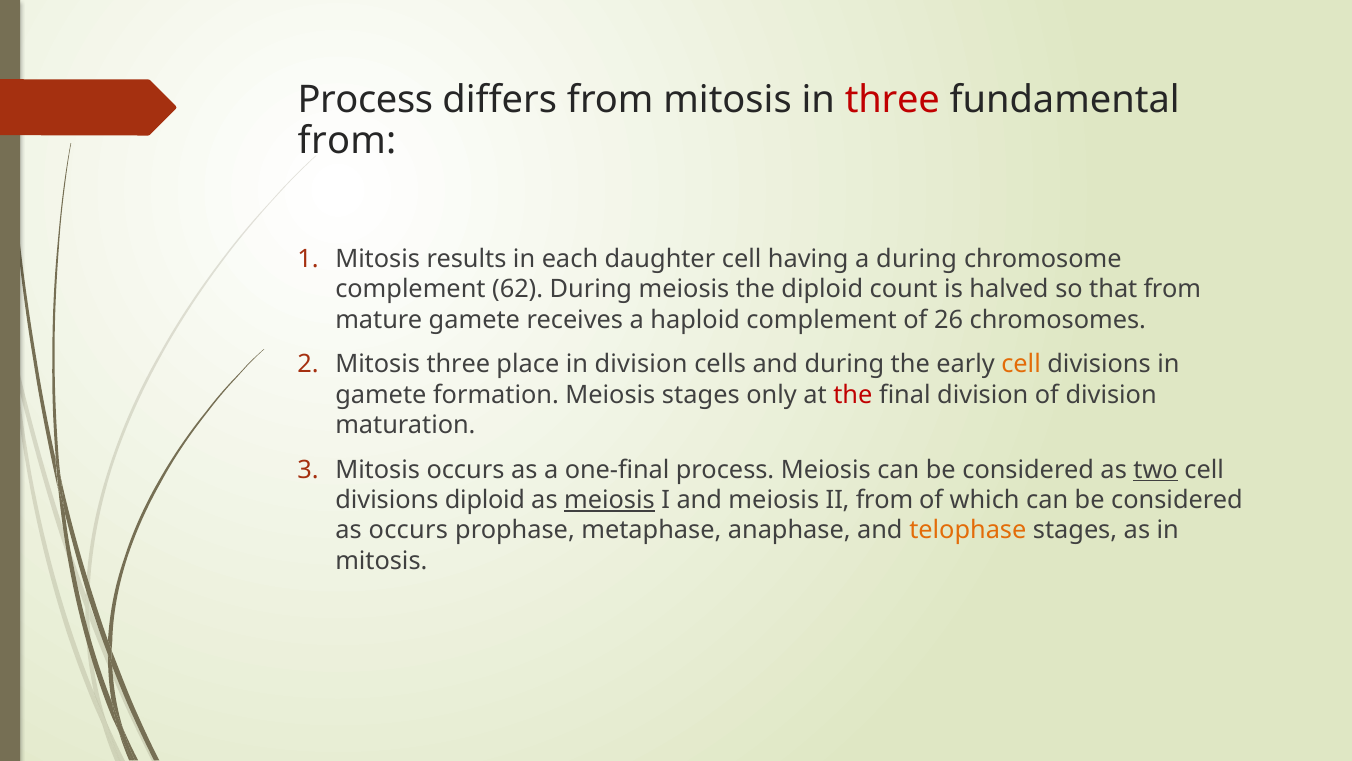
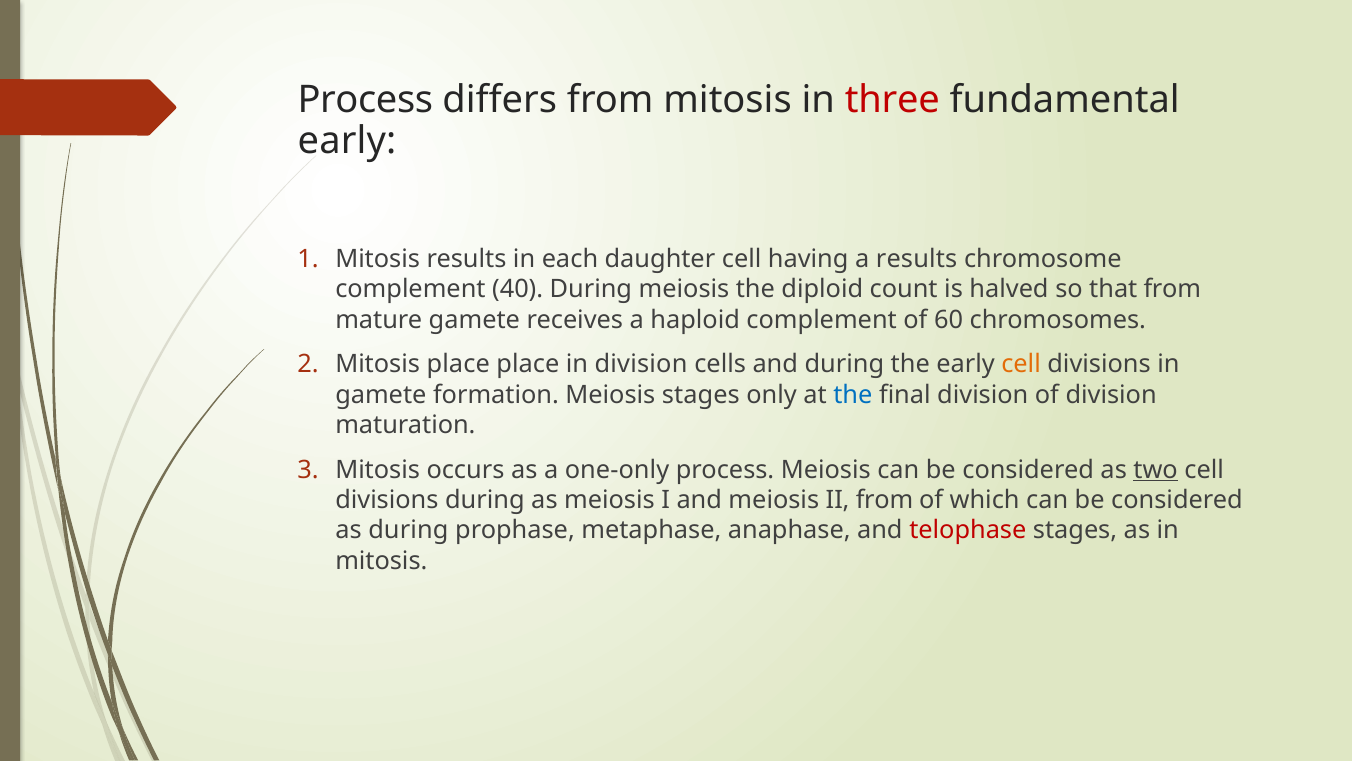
from: from -> early (347, 141)
a during: during -> results (917, 259)
62: 62 -> 40 (518, 289)
26: 26 -> 60 (949, 320)
Mitosis three: three -> place (458, 364)
the colour: red -> blue (853, 394)
one-final: one-final -> one-only (617, 469)
divisions diploid: diploid -> during (485, 500)
meiosis underline: present -> none (609, 500)
as occurs: occurs -> during (408, 530)
telophase colour: orange -> red (968, 530)
